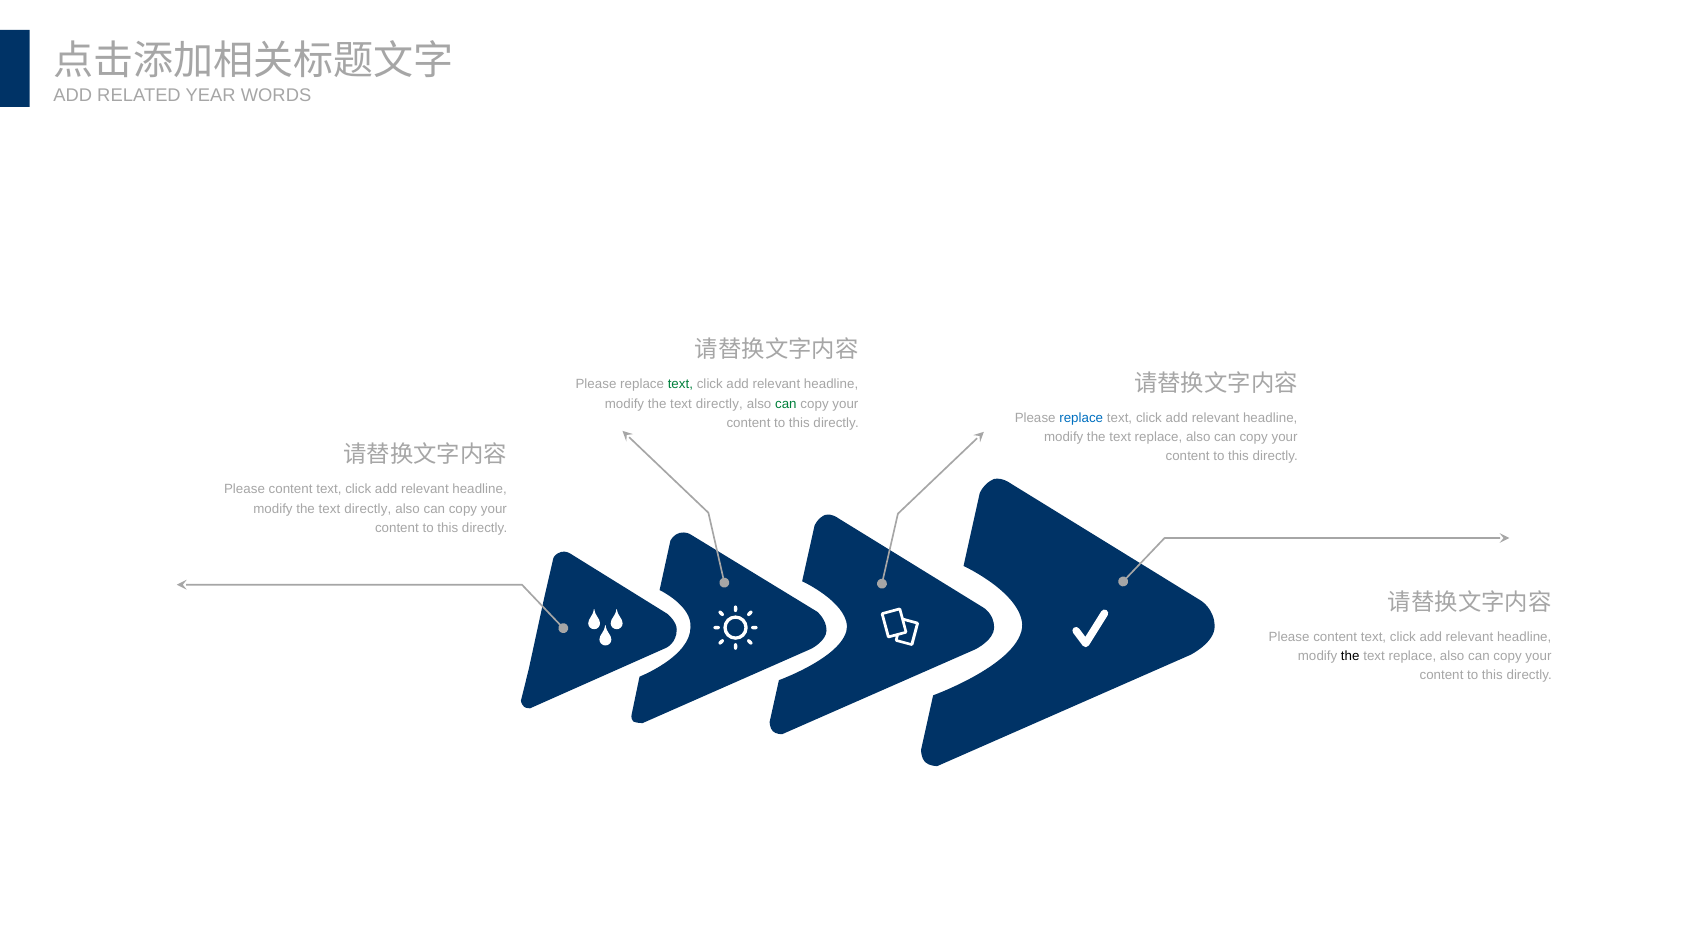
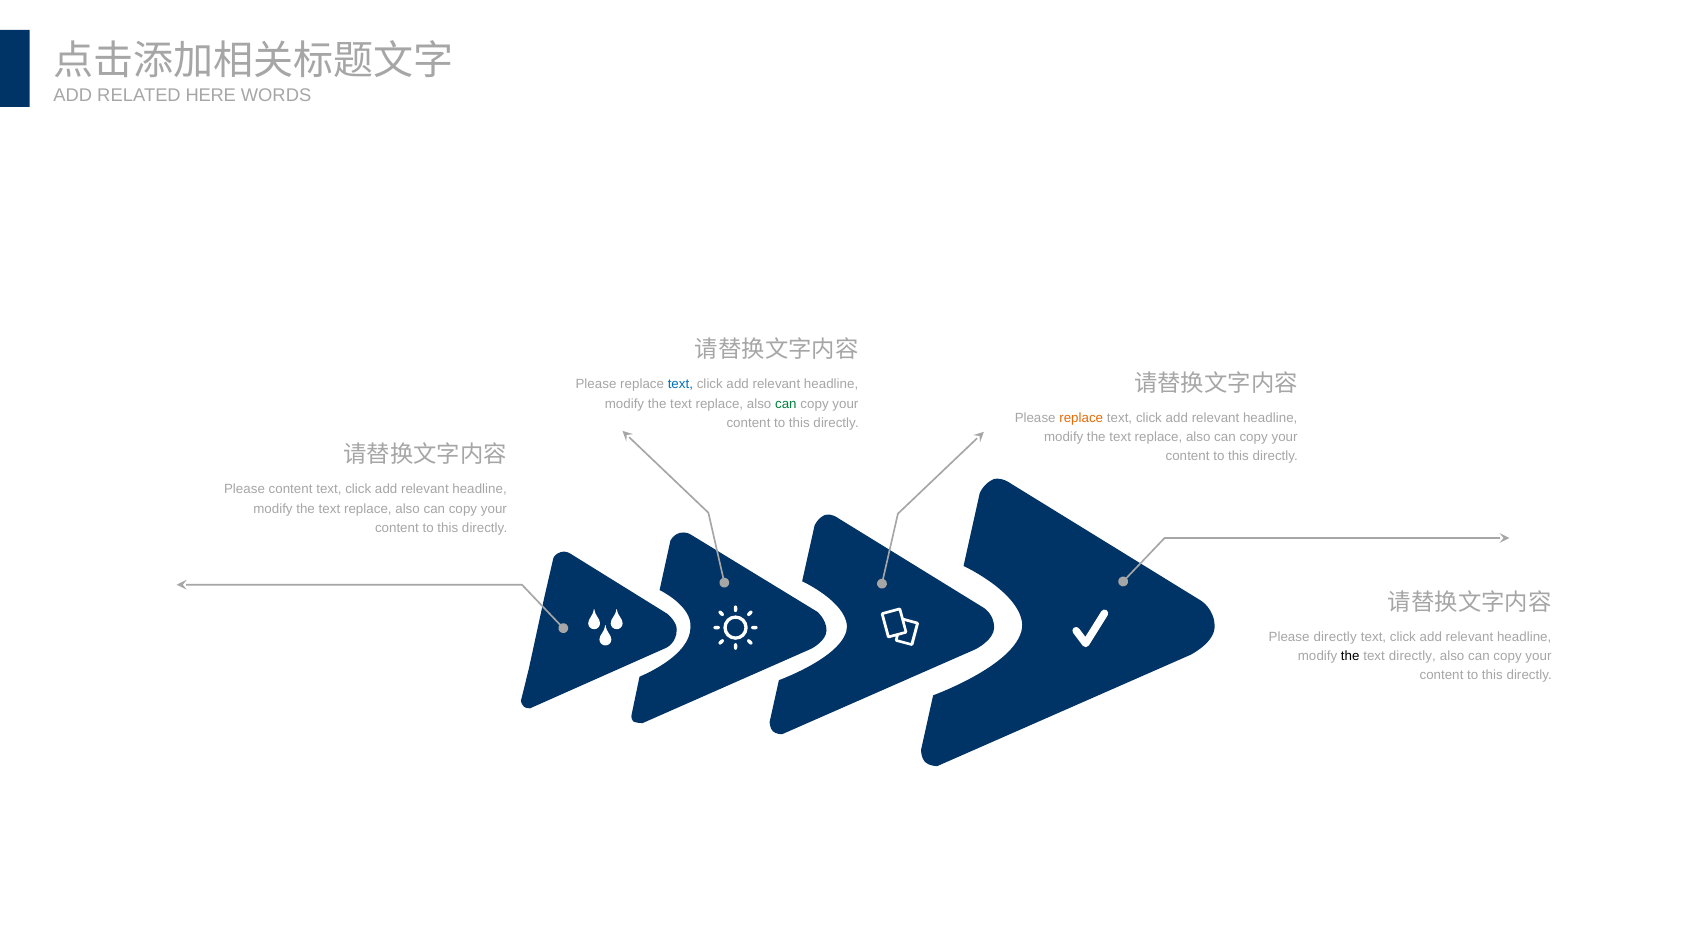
YEAR: YEAR -> HERE (211, 96)
text colour: green -> blue (680, 384)
directly: directly -> replace (719, 404)
replace colour: blue -> orange (1081, 418)
directly: directly -> replace (368, 509)
content: content -> directly (1335, 637)
replace: replace -> directly (1412, 656)
